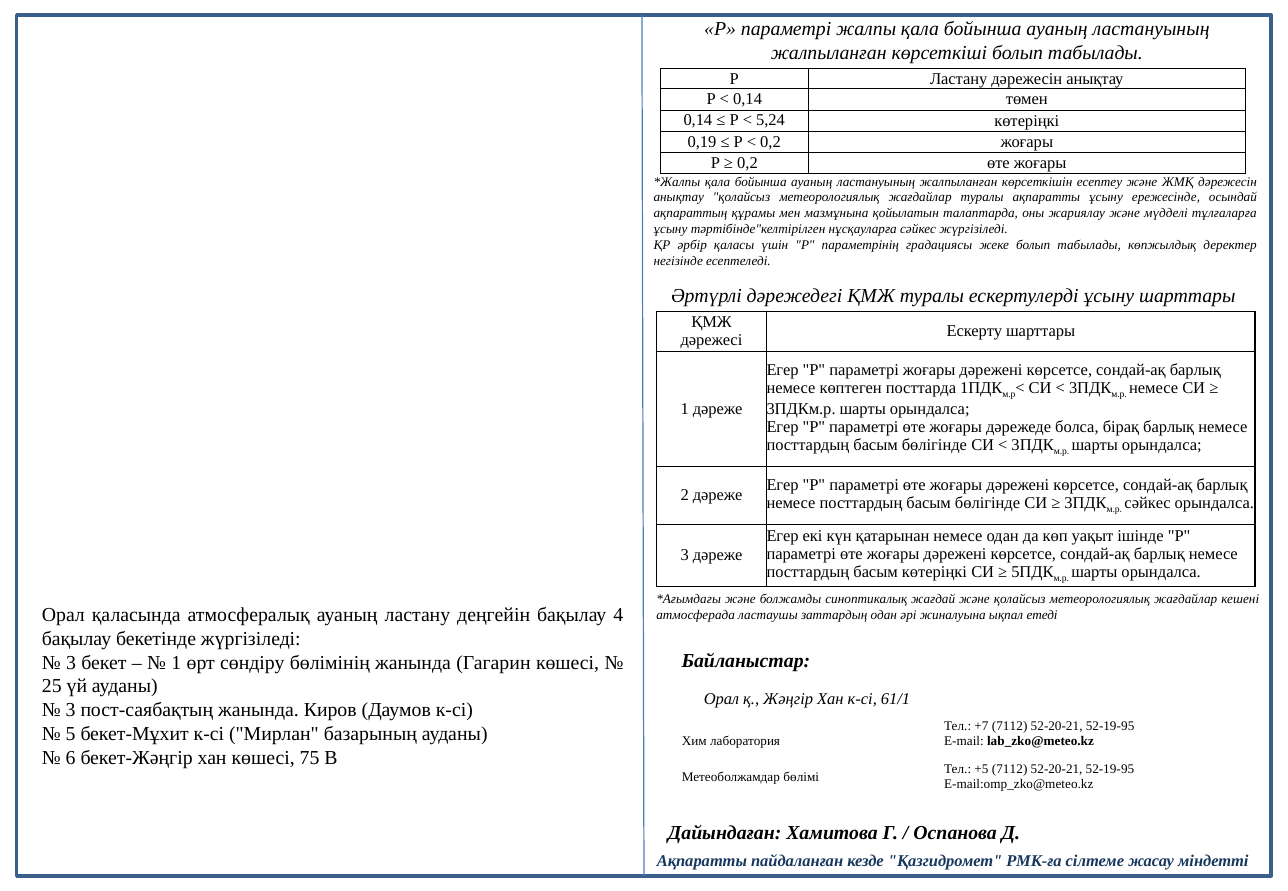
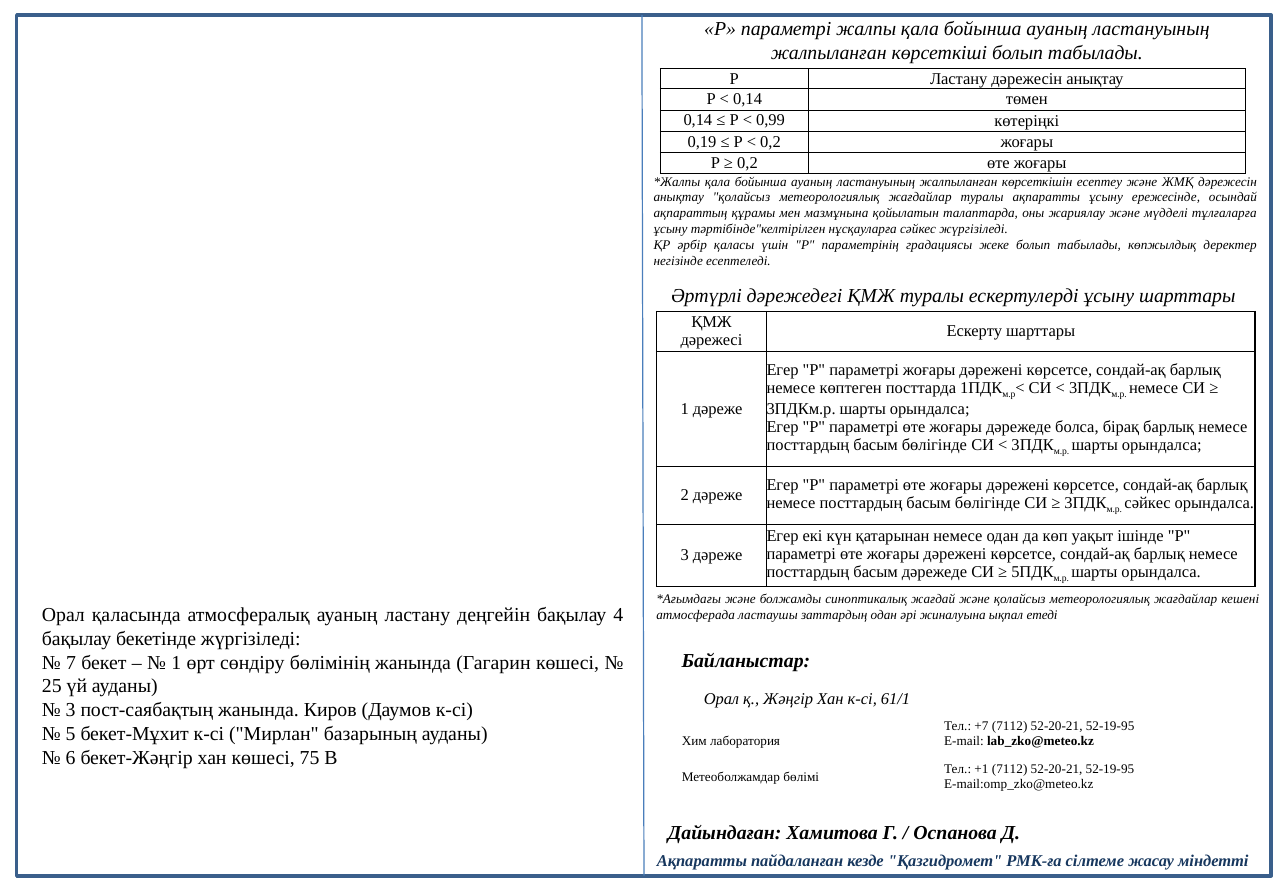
5,24: 5,24 -> 0,99 (770, 120)
басым көтеріңкі: көтеріңкі -> дәрежеде (934, 572)
3: 3 -> 7 (71, 663)
+5: +5 -> +1 (981, 770)
